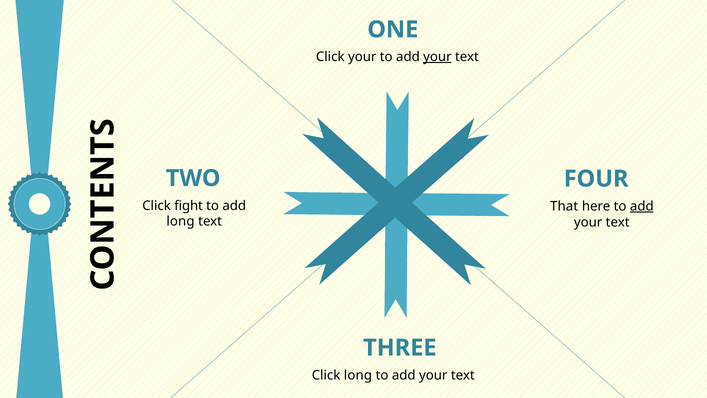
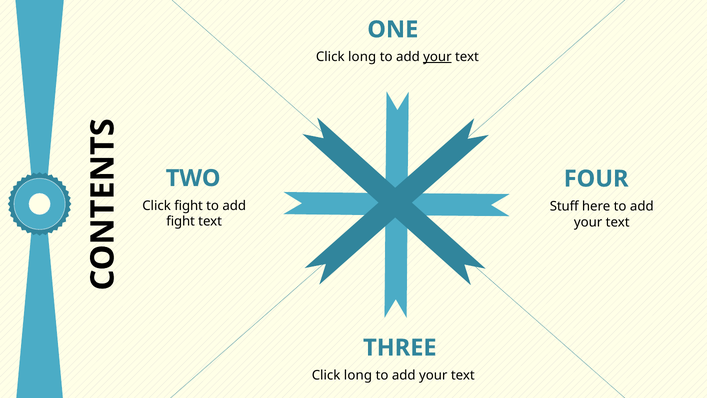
your: your -> long (362, 57)
That: That -> Stuff (564, 206)
add underline: present -> none (642, 206)
long: long -> fight (181, 221)
